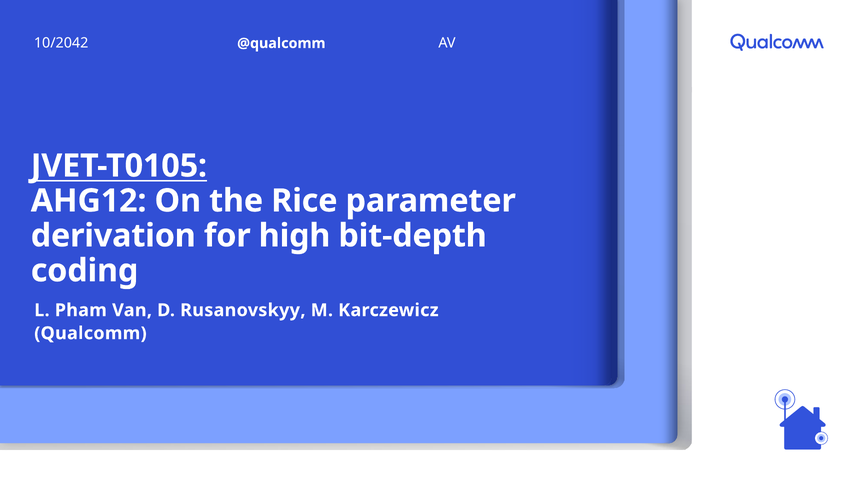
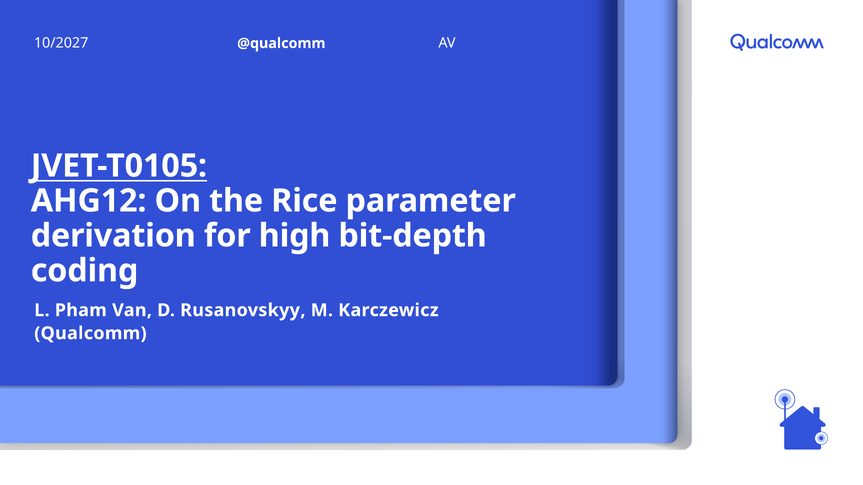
10/2042: 10/2042 -> 10/2027 (61, 43)
